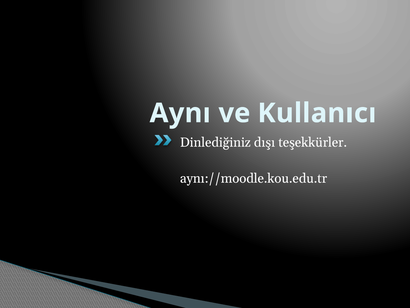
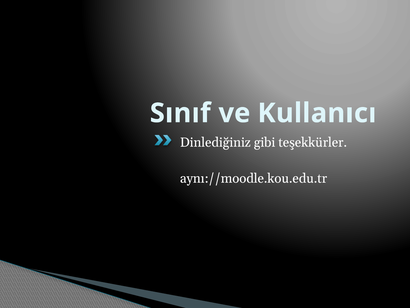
Aynı: Aynı -> Sınıf (180, 113)
dışı: dışı -> gibi (265, 142)
